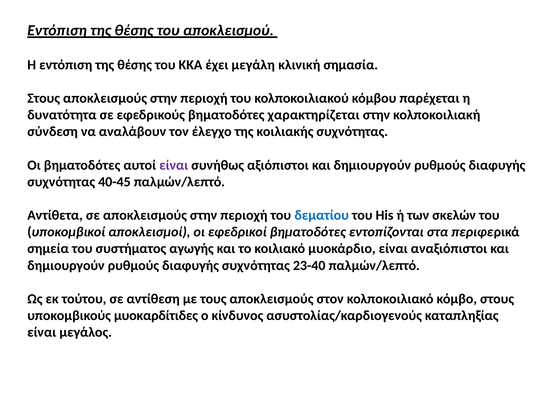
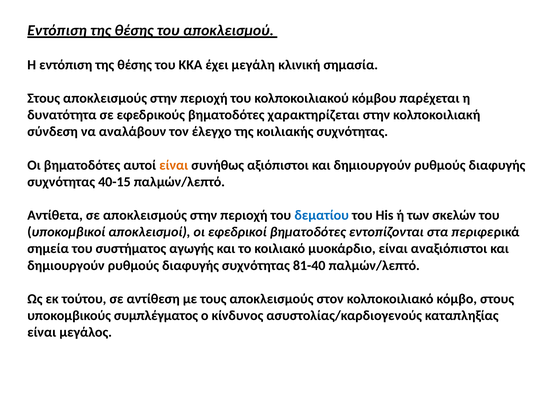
είναι colour: purple -> orange (174, 165)
40-45: 40-45 -> 40-15 (114, 182)
23-40: 23-40 -> 81-40 (309, 266)
μυοκαρδίτιδες: μυοκαρδίτιδες -> συμπλέγματος (156, 316)
